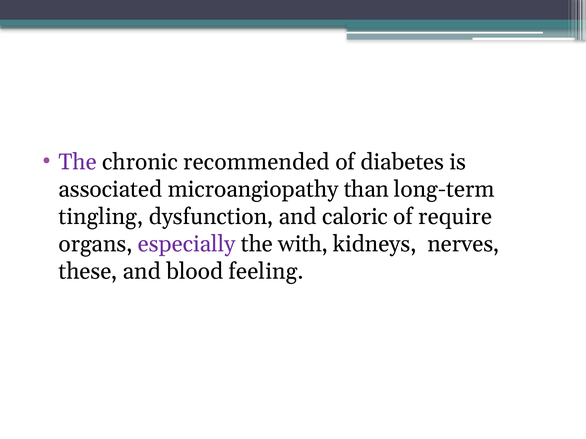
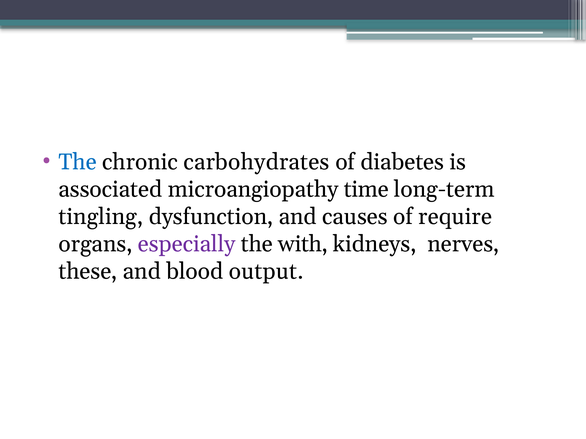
The colour: purple -> blue (78, 162)
recommended: recommended -> carbohydrates (256, 162)
than: than -> time (366, 190)
caloric: caloric -> causes (355, 217)
feeling: feeling -> output (266, 272)
